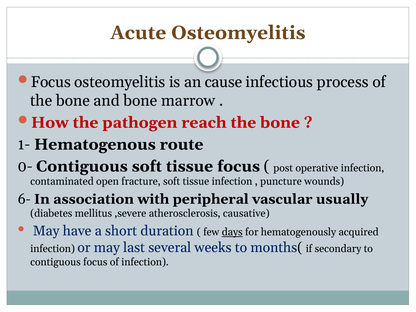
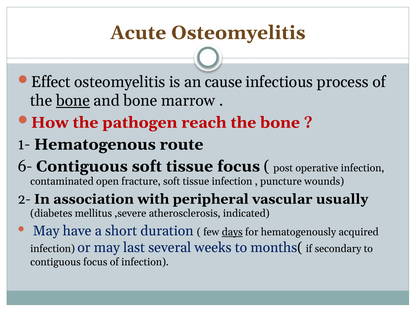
Focus: Focus -> Effect (51, 82)
bone underline: none -> present (73, 101)
0-: 0- -> 6- (25, 166)
6-: 6- -> 2- (24, 199)
causative: causative -> indicated (246, 213)
